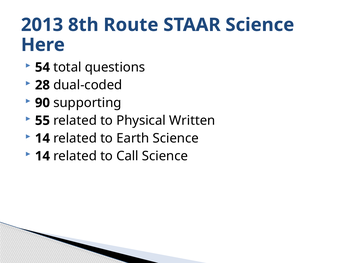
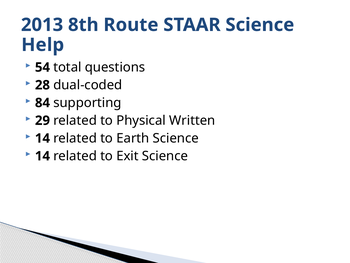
Here: Here -> Help (43, 45)
90: 90 -> 84 (42, 103)
55: 55 -> 29 (42, 120)
Call: Call -> Exit (127, 156)
